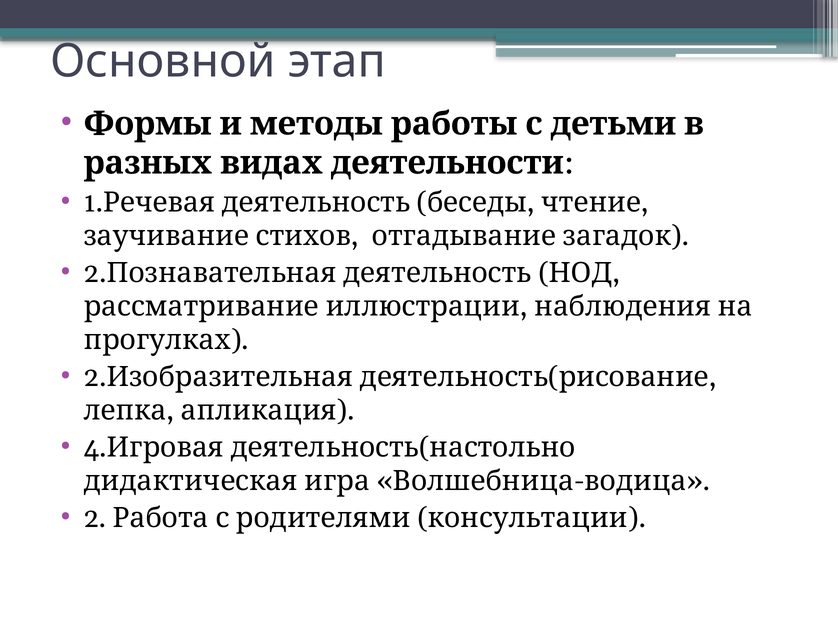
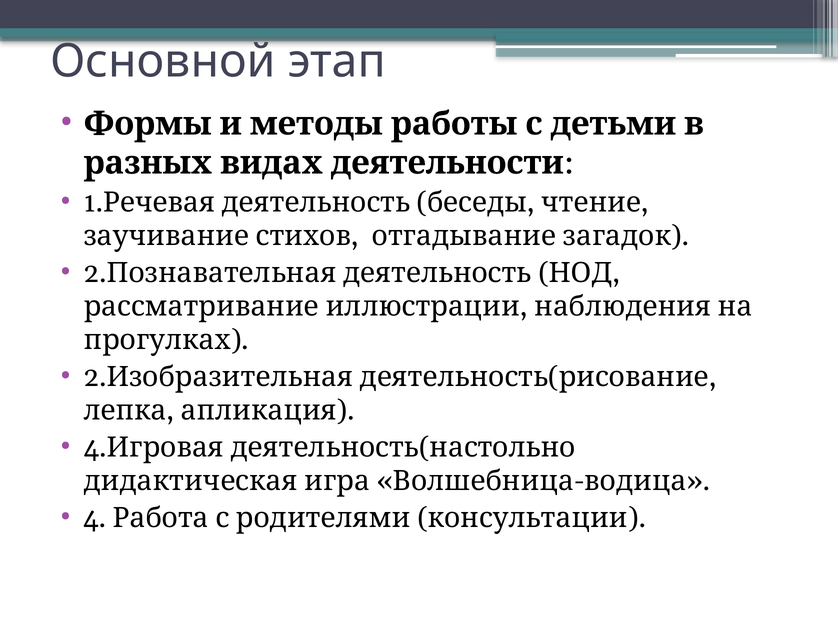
2: 2 -> 4 (95, 518)
